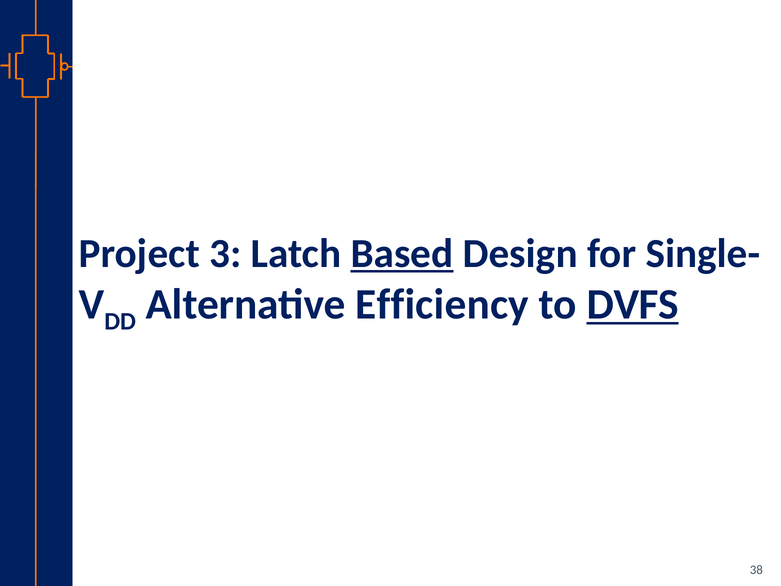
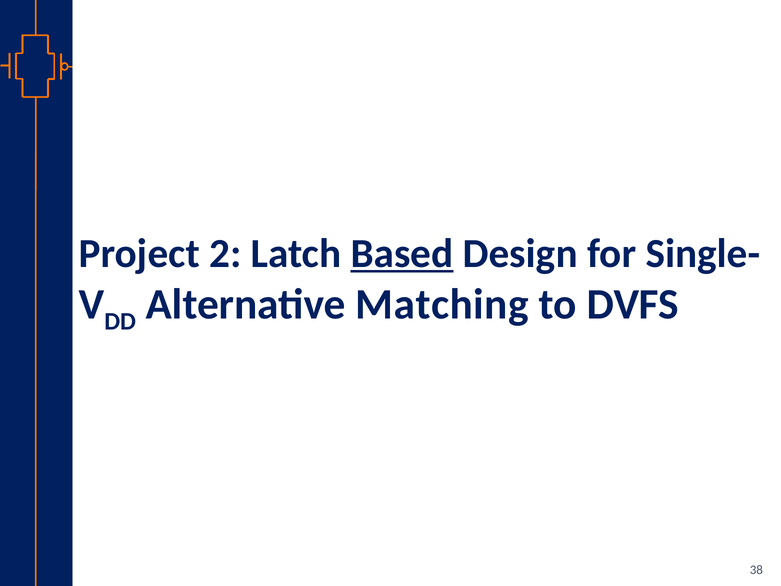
3: 3 -> 2 (225, 254)
Efficiency: Efficiency -> Matching (442, 304)
DVFS underline: present -> none (633, 304)
